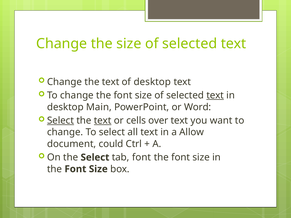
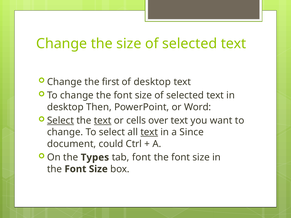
Change the text: text -> first (111, 82)
text underline: present -> none (215, 95)
Main: Main -> Then (99, 107)
text underline: none -> present (149, 132)
Allow: Allow -> Since (192, 132)
the Select: Select -> Types (95, 158)
